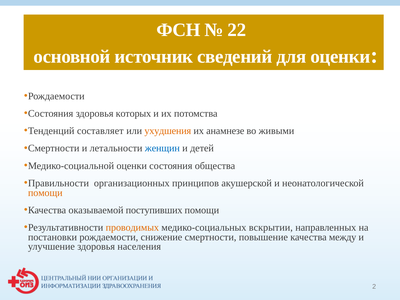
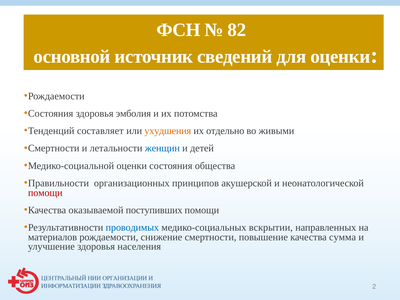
22: 22 -> 82 (237, 30)
которых: которых -> эмболия (133, 114)
анамнезе: анамнезе -> отдельно (225, 131)
помощи colour: orange -> red (45, 193)
проводимых colour: orange -> blue (132, 227)
постановки: постановки -> материалов (52, 237)
между: между -> сумма (343, 237)
